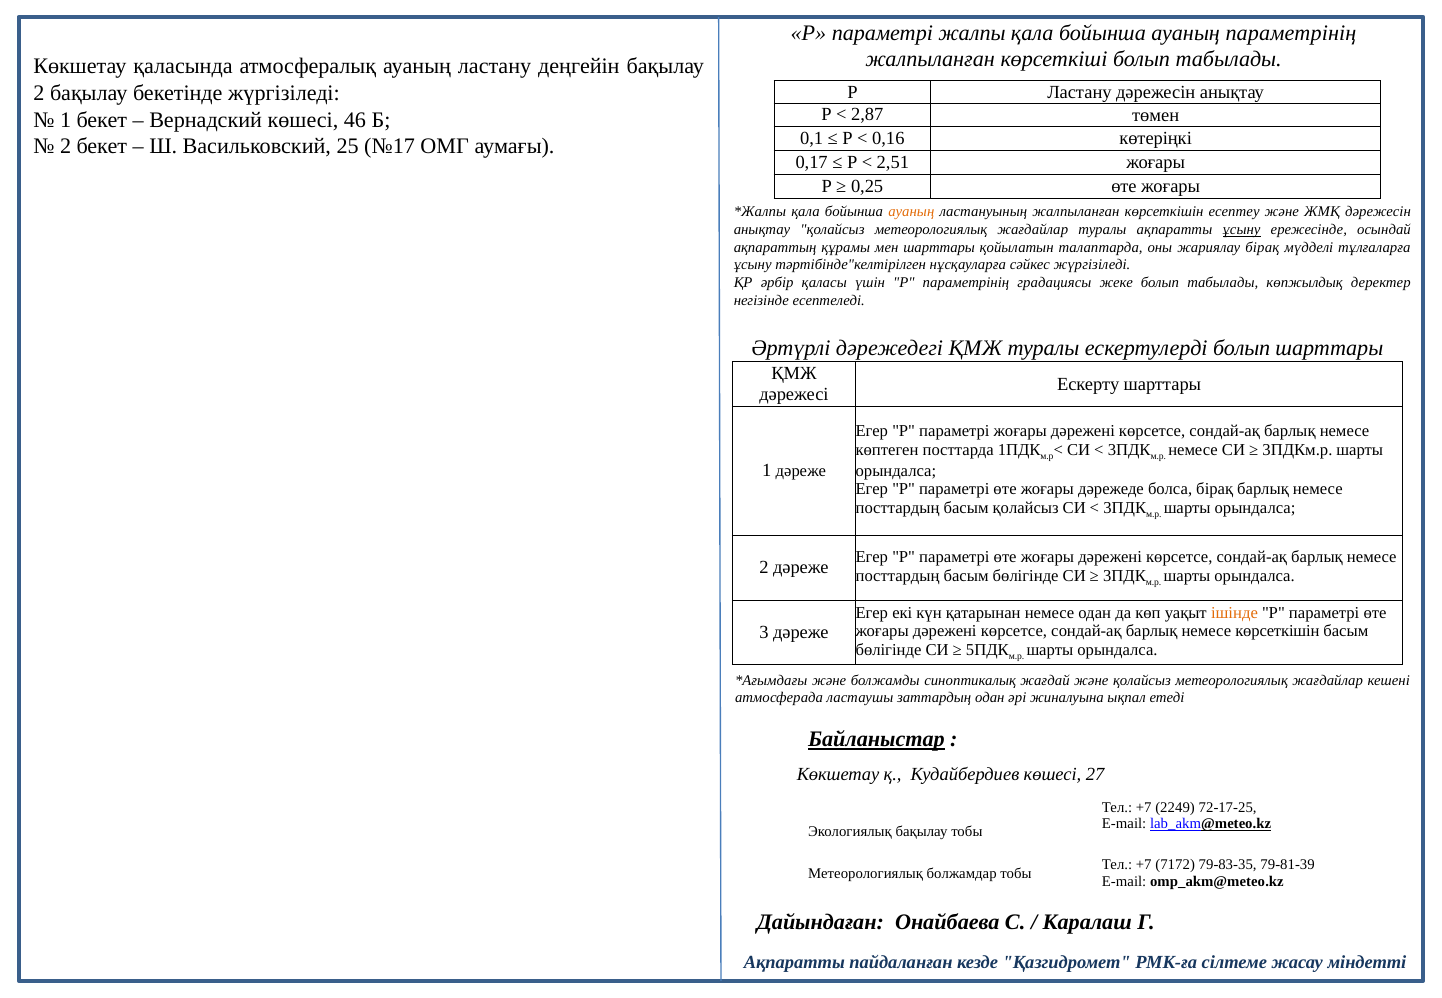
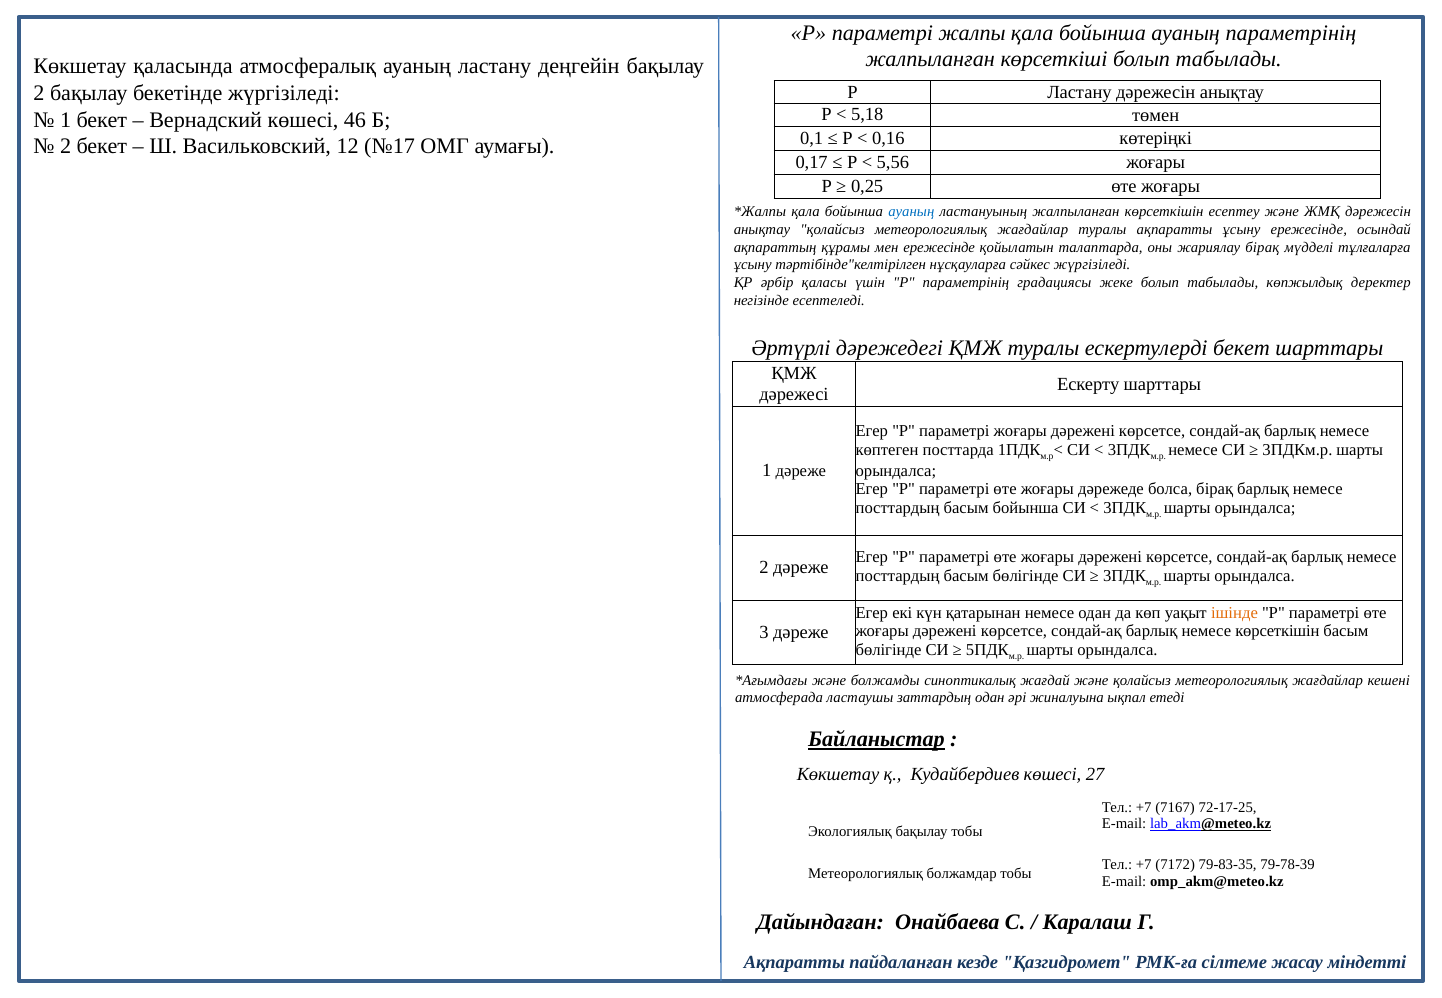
2,87: 2,87 -> 5,18 (867, 115)
25: 25 -> 12 (348, 147)
2,51: 2,51 -> 5,56 (893, 162)
ауаның colour: orange -> blue (911, 212)
ұсыну underline: present -> none (1241, 230)
мен шарттары: шарттары -> ережесінде (939, 247)
ескертулерді болып: болып -> бекет (1242, 348)
басым қолайсыз: қолайсыз -> бойынша (1026, 508)
2249: 2249 -> 7167 (1175, 808)
79-81-39: 79-81-39 -> 79-78-39 (1288, 865)
